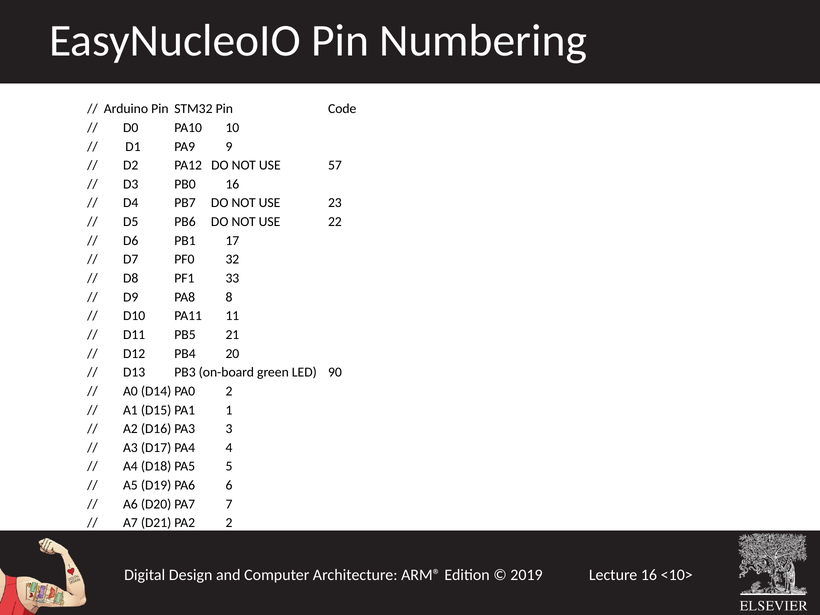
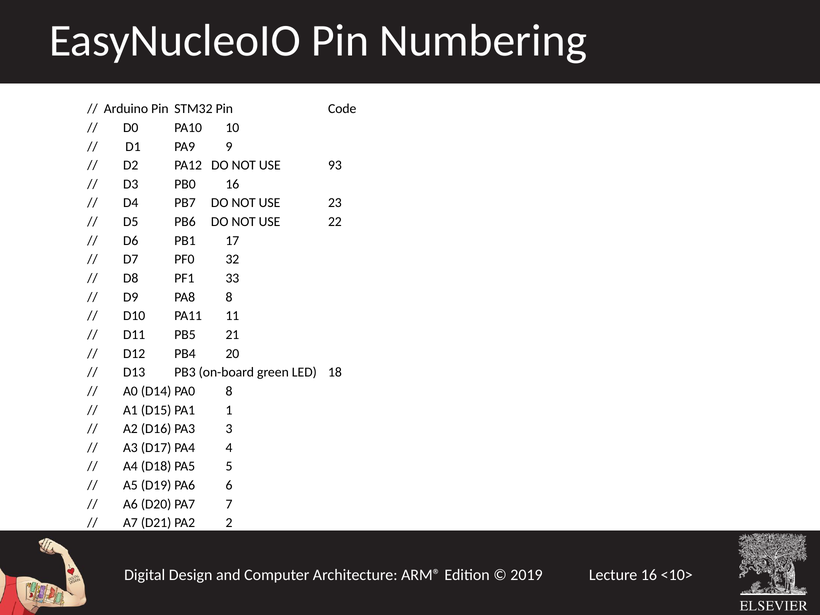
57: 57 -> 93 (335, 165)
90: 90 -> 18 (335, 372)
2: 2 -> 8 (229, 391)
